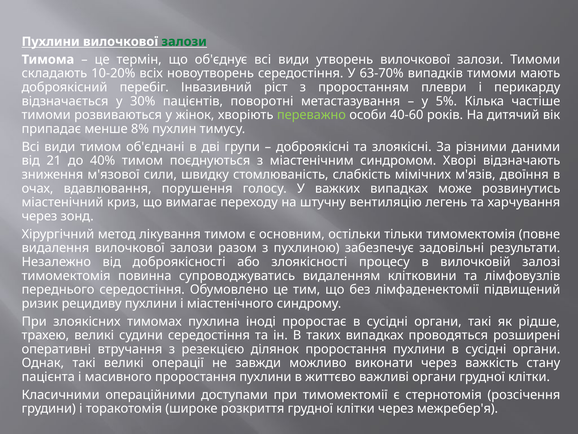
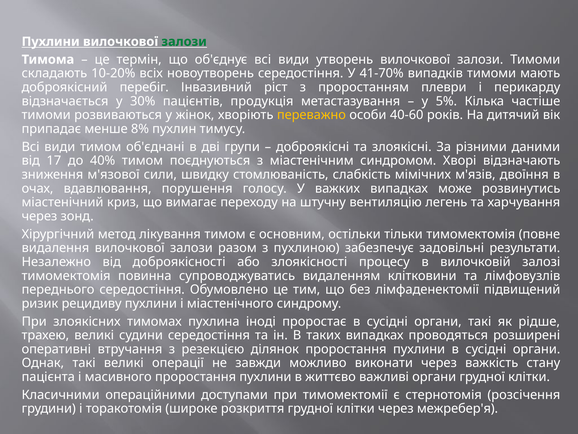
63-70%: 63-70% -> 41-70% (382, 73)
поворотні: поворотні -> продукція (262, 101)
переважно colour: light green -> yellow (311, 115)
21: 21 -> 17 (54, 161)
